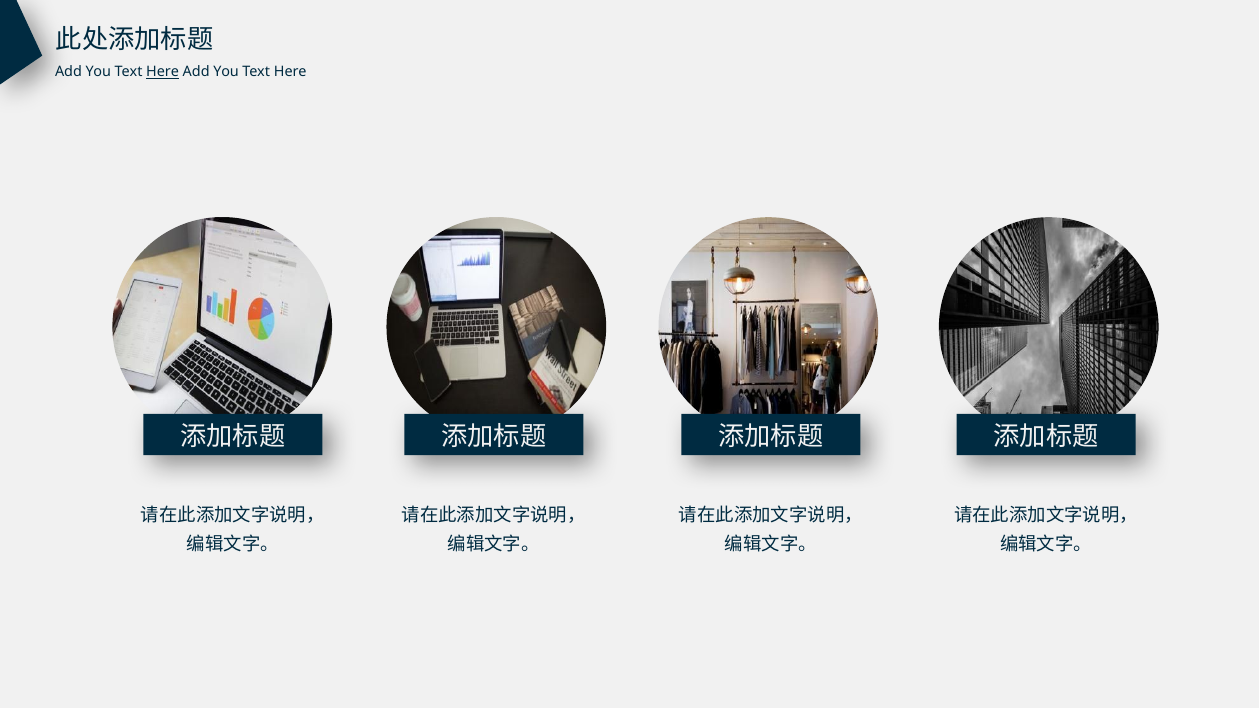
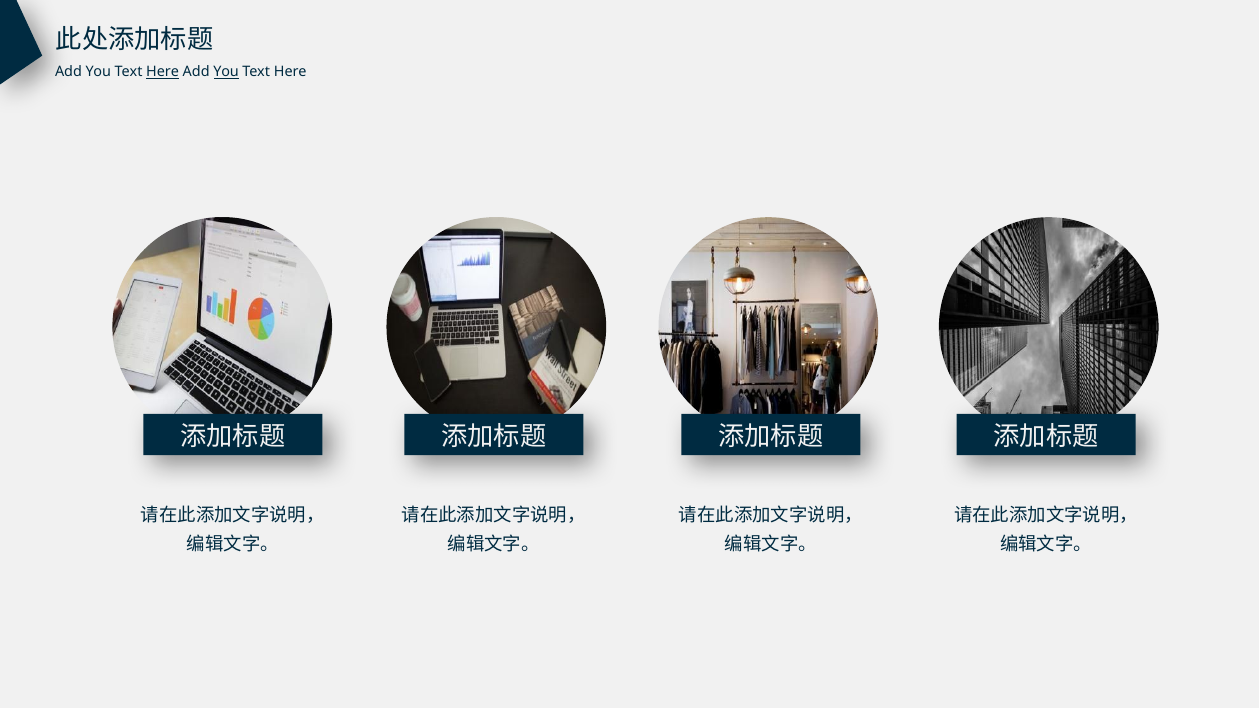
You underline: none -> present (226, 72)
